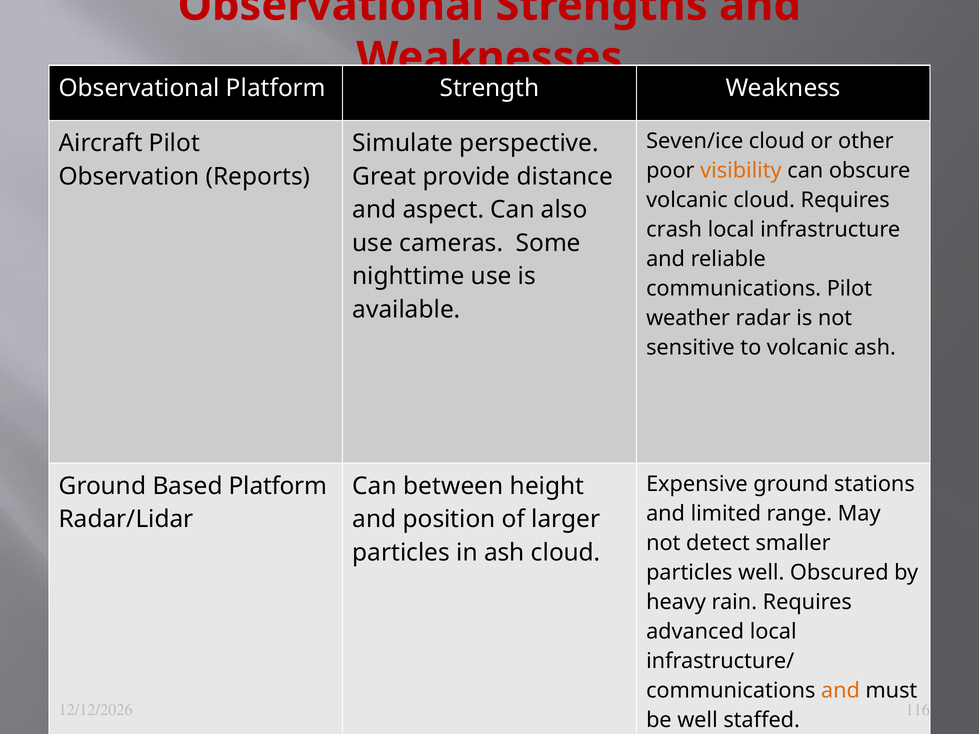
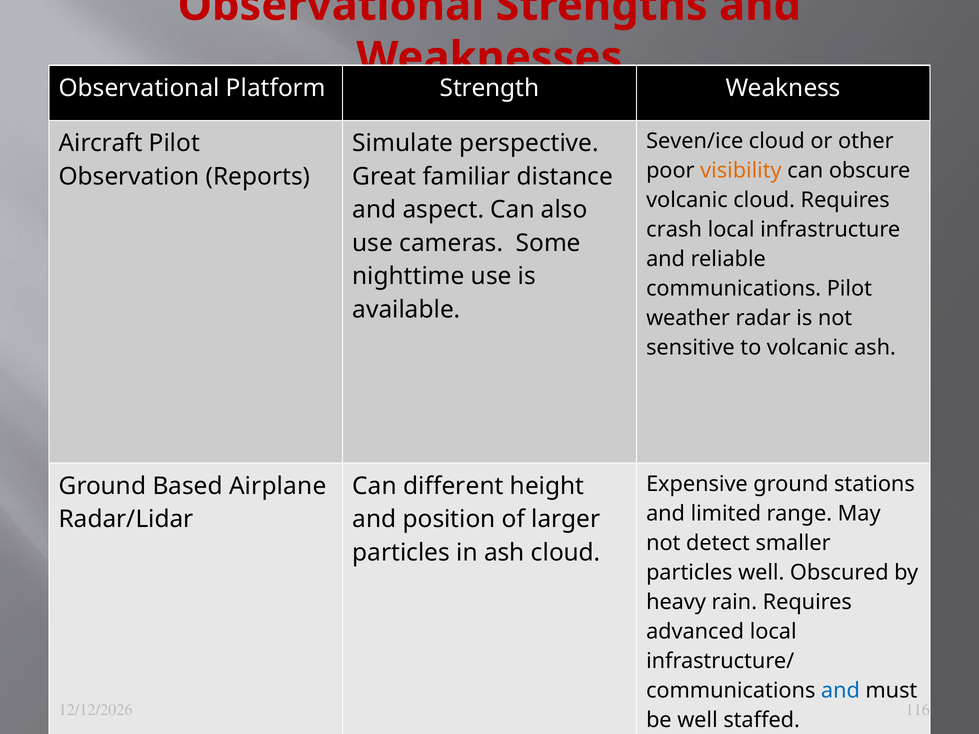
provide: provide -> familiar (466, 177)
Based Platform: Platform -> Airplane (278, 486)
between: between -> different (453, 486)
and colour: orange -> blue (840, 691)
